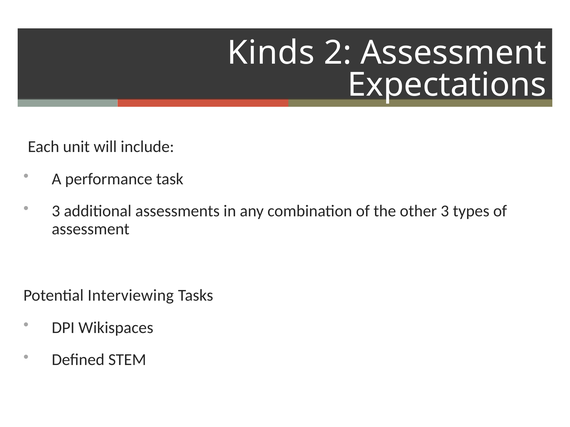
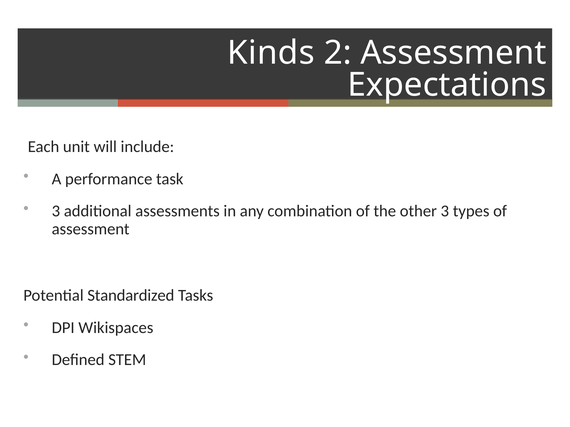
Interviewing: Interviewing -> Standardized (131, 296)
